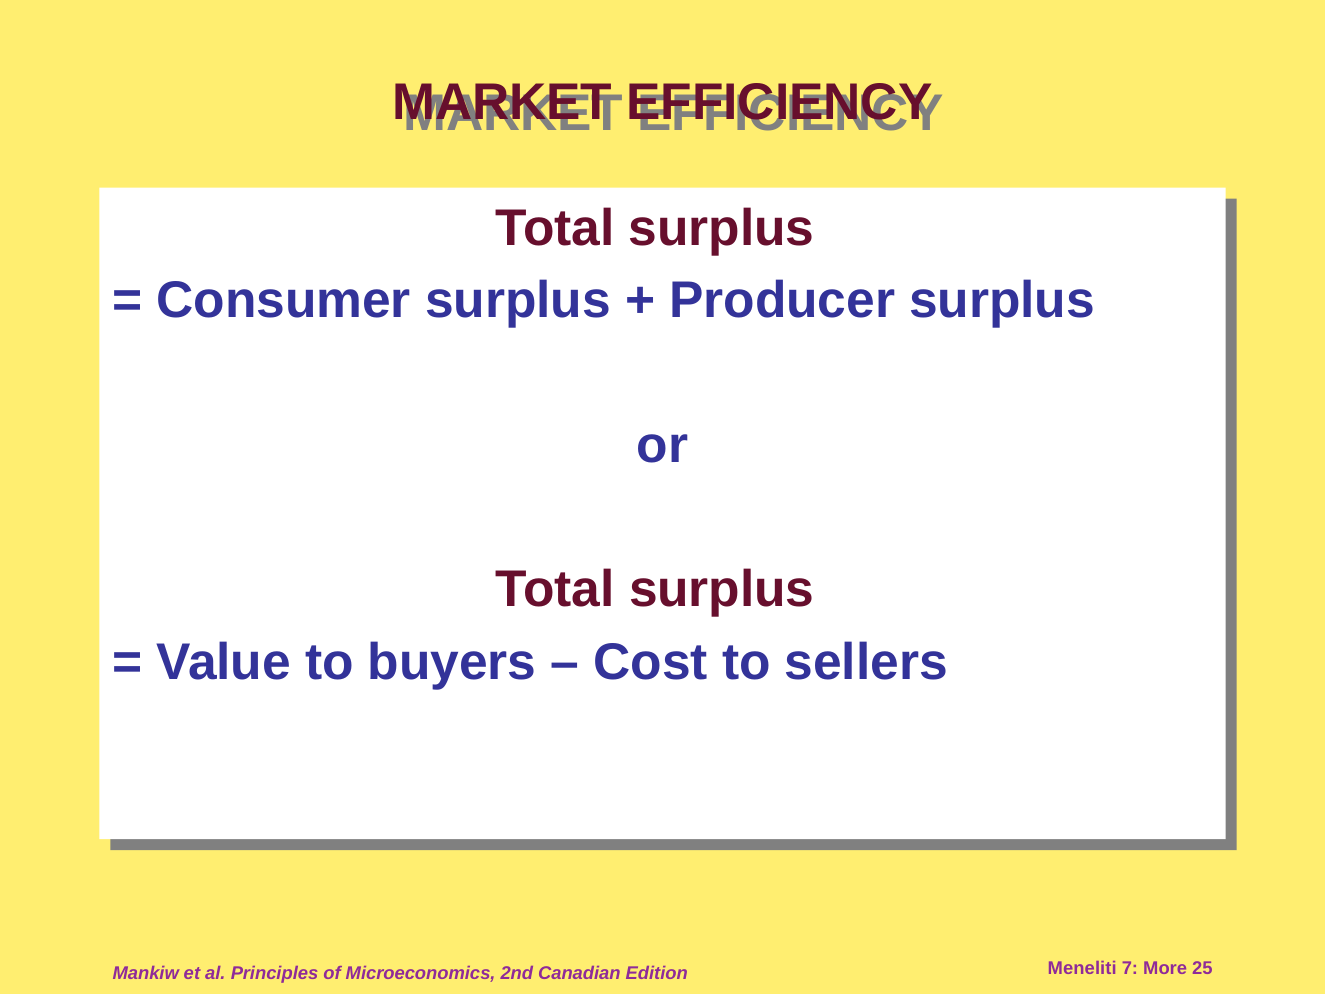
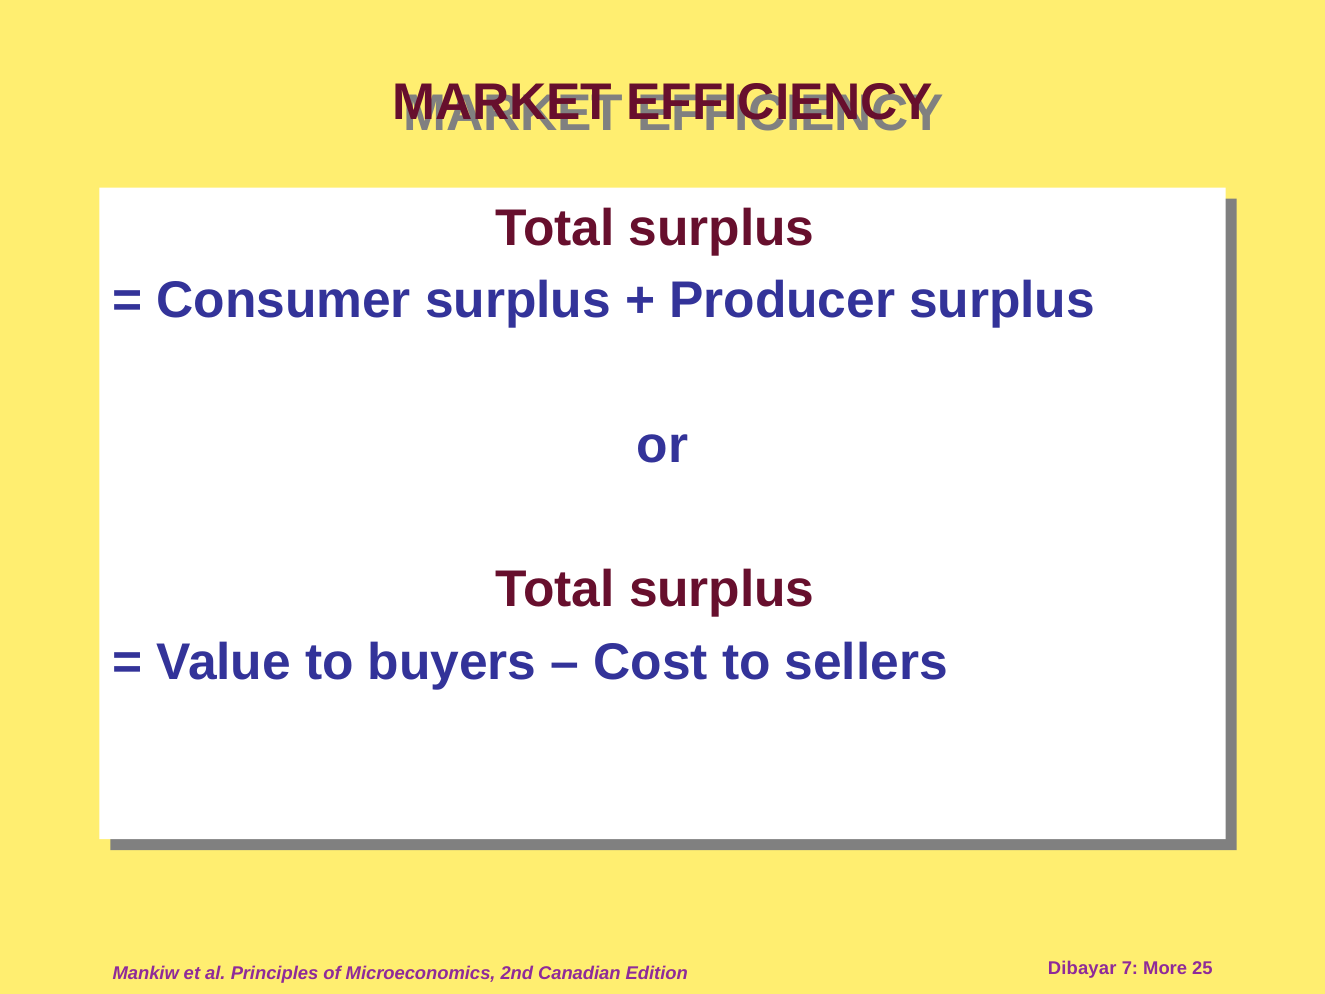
Meneliti: Meneliti -> Dibayar (1082, 969)
